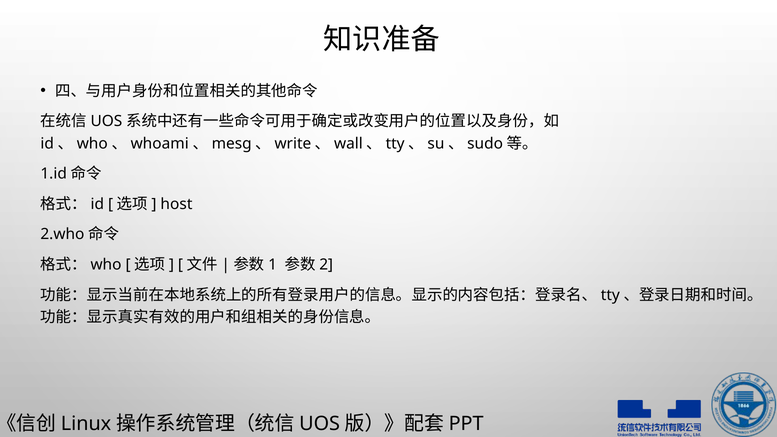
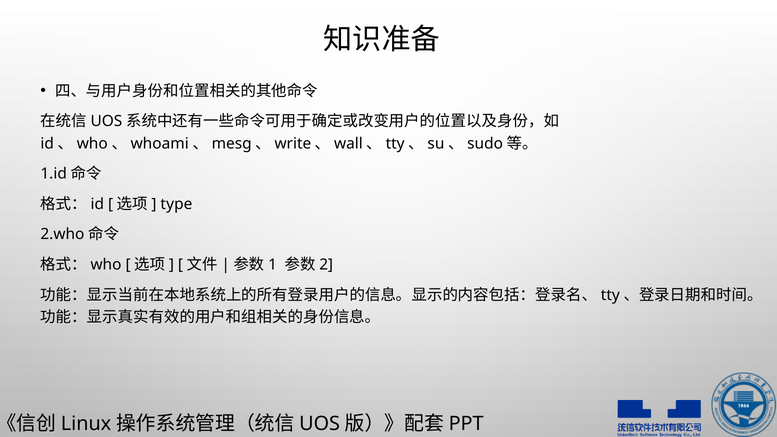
host: host -> type (176, 204)
